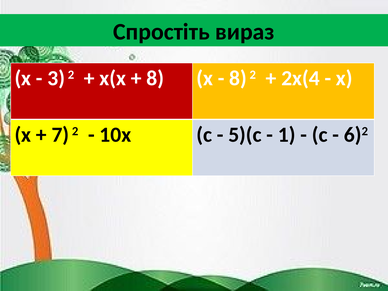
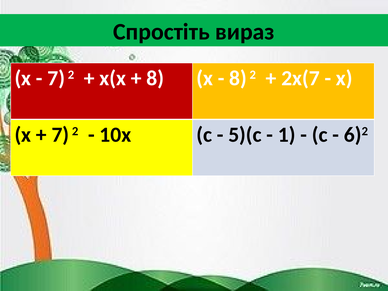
3: 3 -> 7 (56, 78)
2х(4: 2х(4 -> 2х(7 (300, 78)
